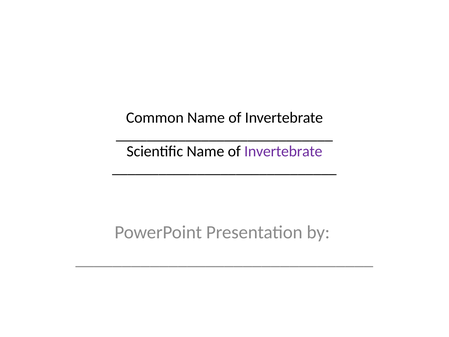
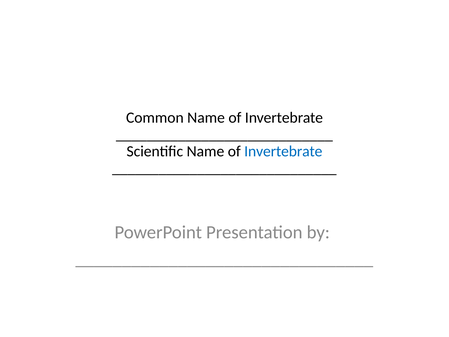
Invertebrate colour: purple -> blue (283, 151)
